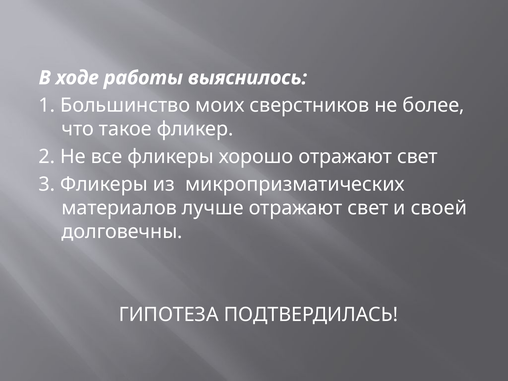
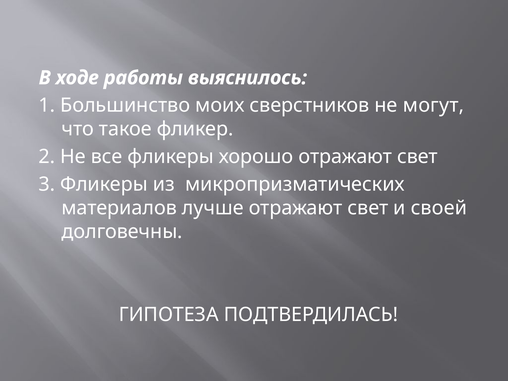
более: более -> могут (434, 105)
